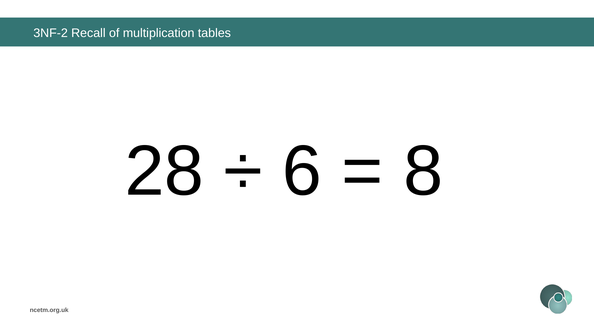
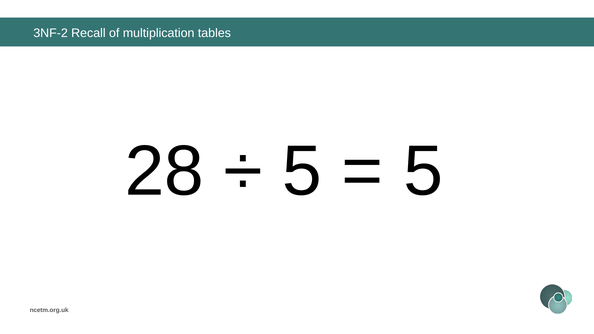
6: 6 -> 5 (302, 171)
8: 8 -> 5 (423, 171)
